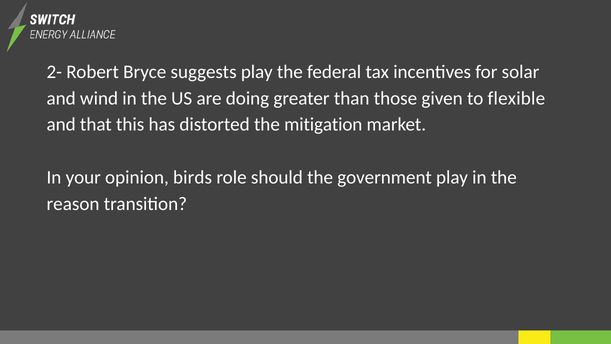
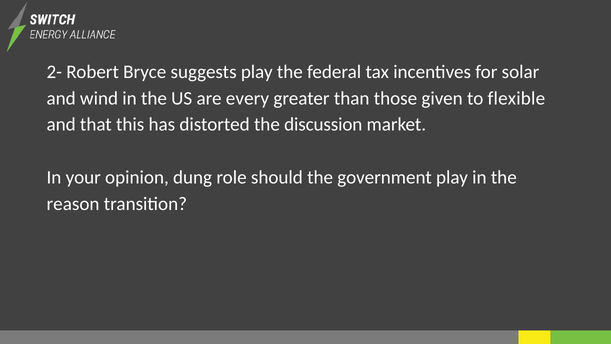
doing: doing -> every (247, 98)
mitigation: mitigation -> discussion (323, 124)
birds: birds -> dung (193, 177)
